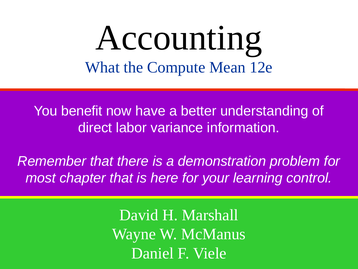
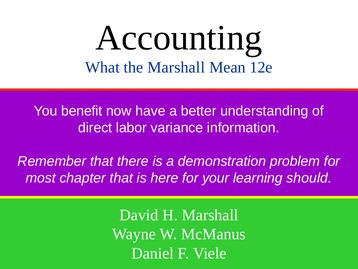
the Compute: Compute -> Marshall (176, 67)
control: control -> should (309, 178)
